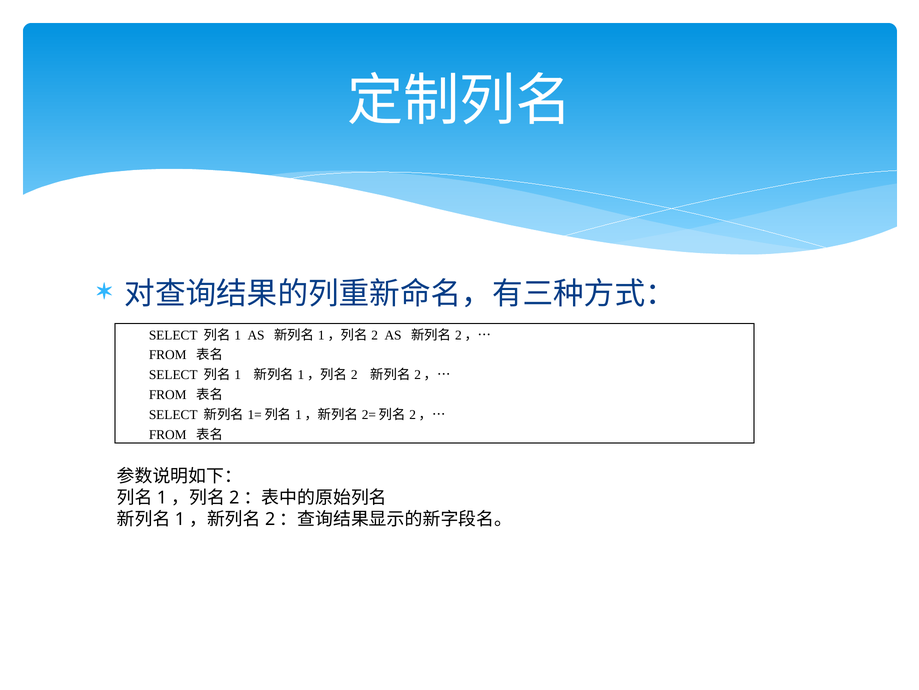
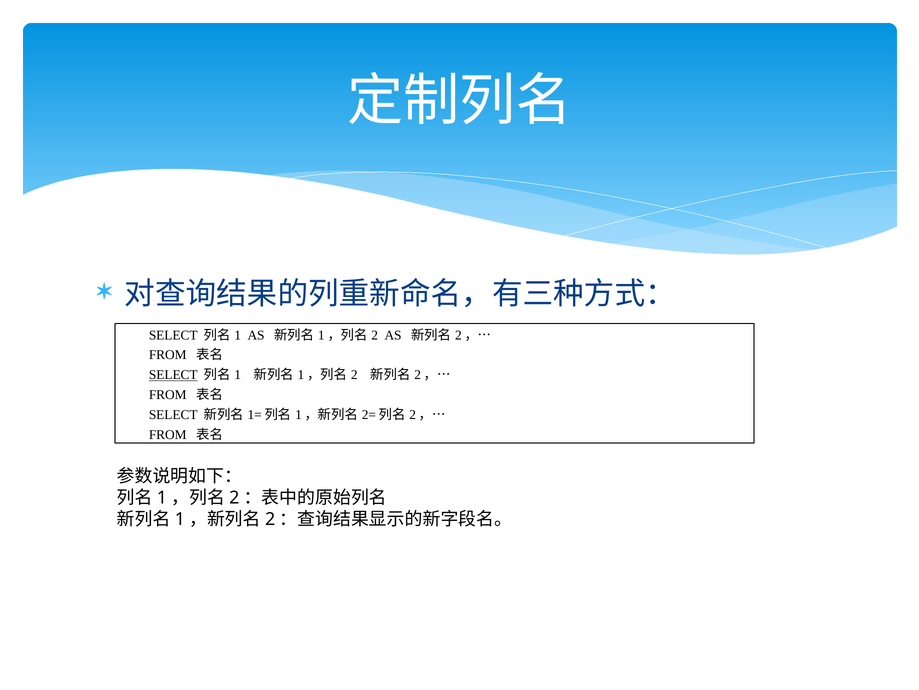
SELECT underline: none -> present (173, 375)
